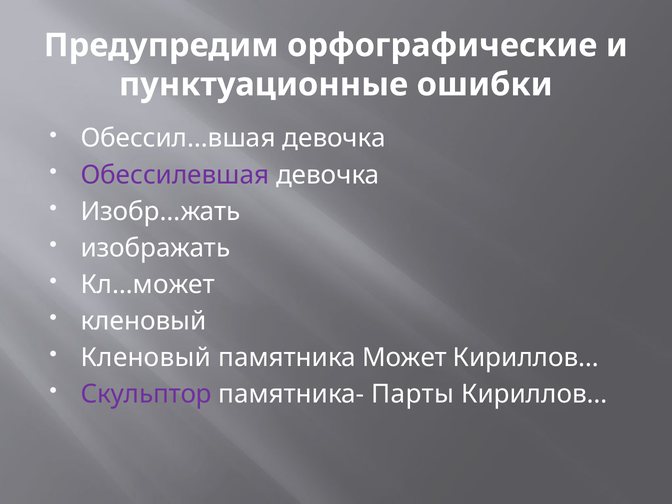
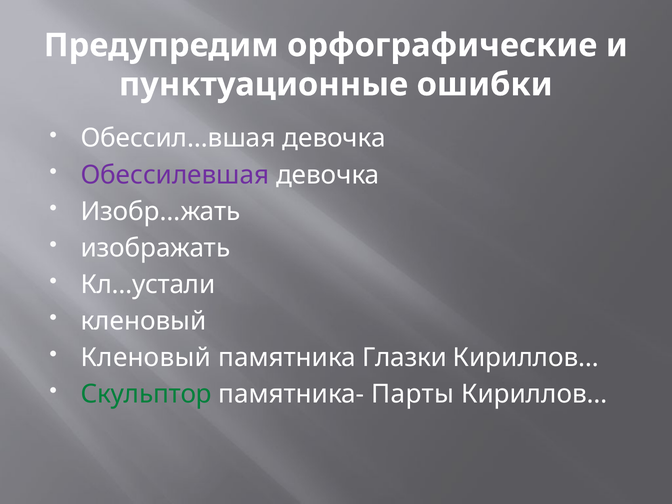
Кл…может: Кл…может -> Кл…устали (148, 285)
Может: Может -> Глазки (405, 358)
Скульптор colour: purple -> green (146, 394)
